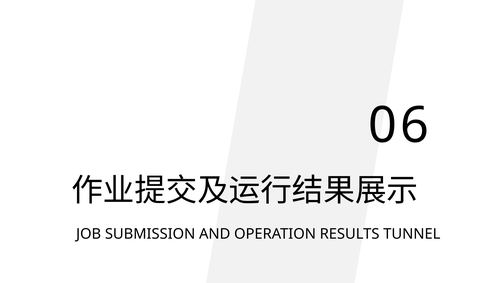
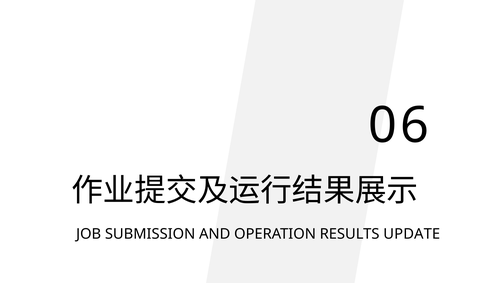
TUNNEL: TUNNEL -> UPDATE (412, 235)
